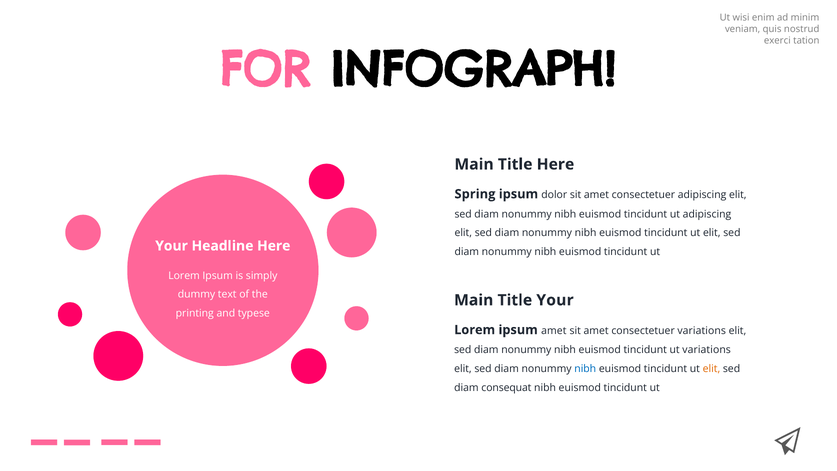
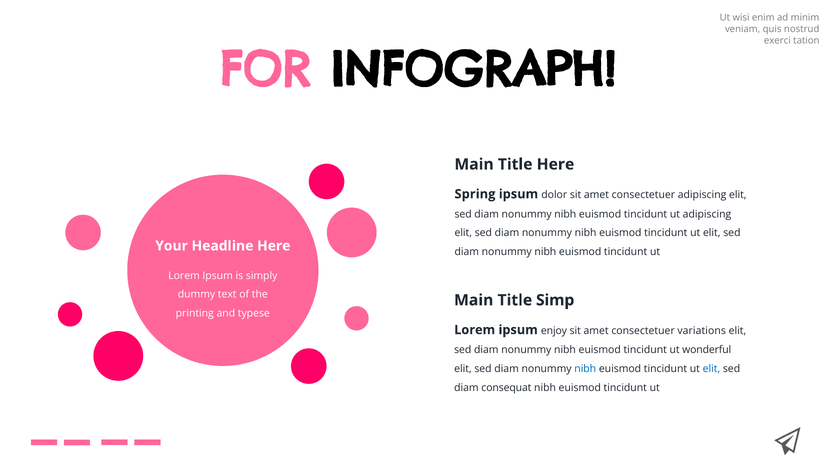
Title Your: Your -> Simp (555, 300)
ipsum amet: amet -> enjoy (554, 331)
ut variations: variations -> wonderful (707, 350)
elit colour: orange -> blue (711, 369)
